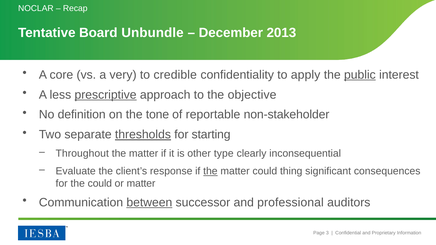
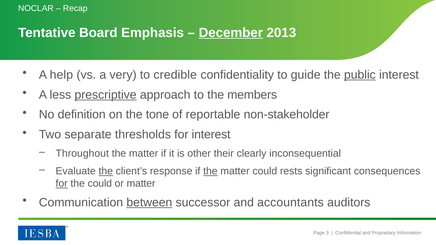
Unbundle: Unbundle -> Emphasis (153, 33)
December underline: none -> present (231, 33)
core: core -> help (61, 75)
apply: apply -> guide (306, 75)
objective: objective -> members (252, 95)
thresholds underline: present -> none (143, 135)
for starting: starting -> interest (211, 135)
type: type -> their (224, 154)
the underline: none -> present (106, 171)
thing: thing -> rests (291, 171)
for underline: none -> present (62, 184)
professional: professional -> accountants (290, 203)
